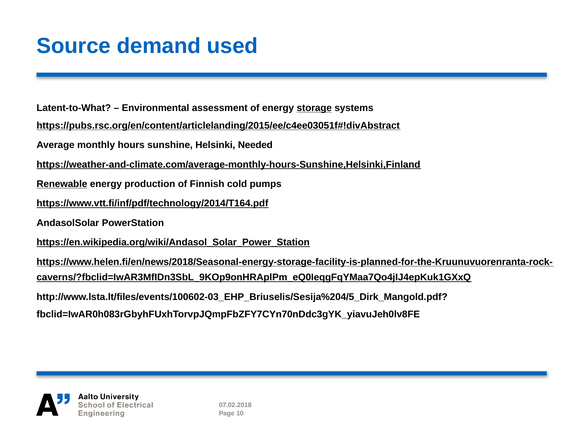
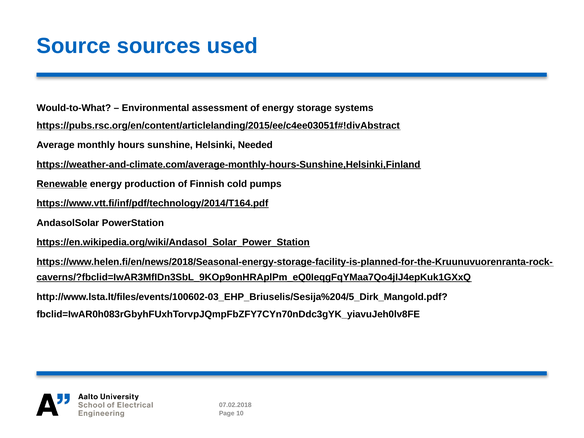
demand: demand -> sources (159, 46)
Latent-to-What: Latent-to-What -> Would-to-What (74, 108)
storage underline: present -> none (314, 108)
